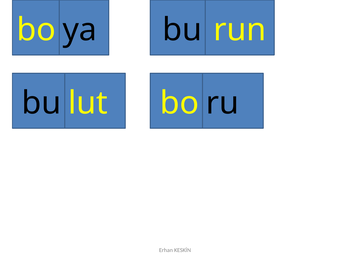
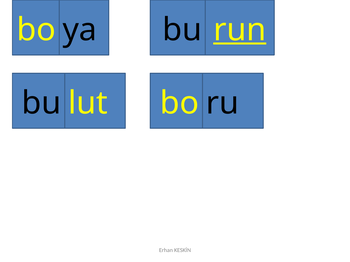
run underline: none -> present (240, 30)
